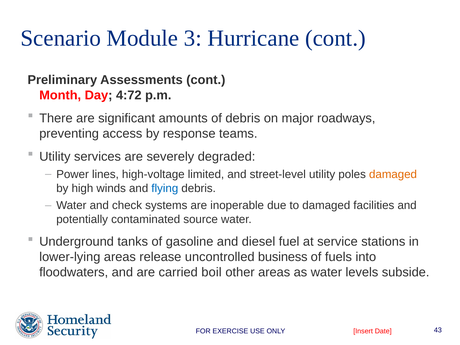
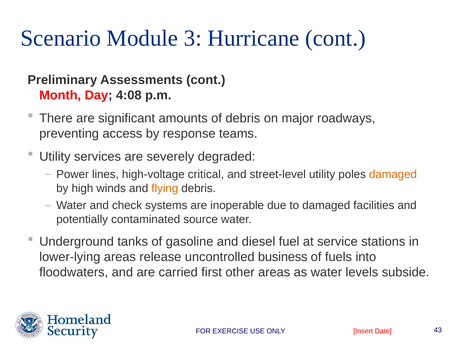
4:72: 4:72 -> 4:08 (129, 95)
limited: limited -> critical (206, 174)
flying colour: blue -> orange (165, 188)
boil: boil -> first (212, 272)
